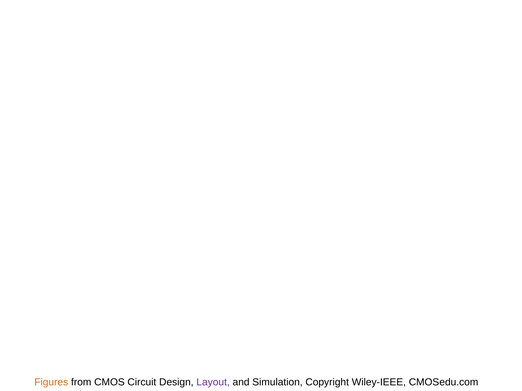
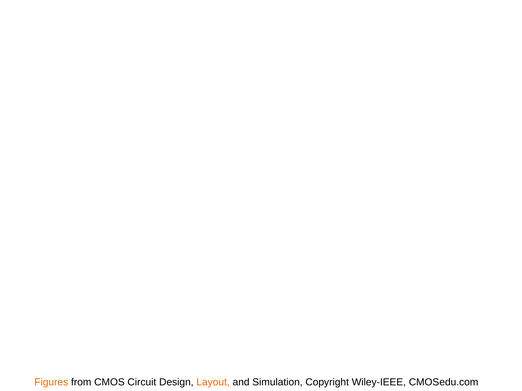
Layout colour: purple -> orange (213, 383)
